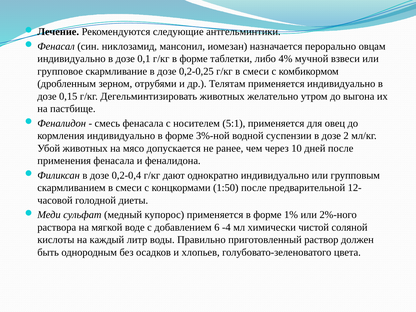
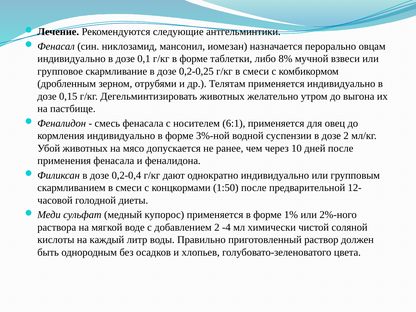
4%: 4% -> 8% (285, 59)
5:1: 5:1 -> 6:1 (234, 123)
добавлением 6: 6 -> 2 (217, 227)
